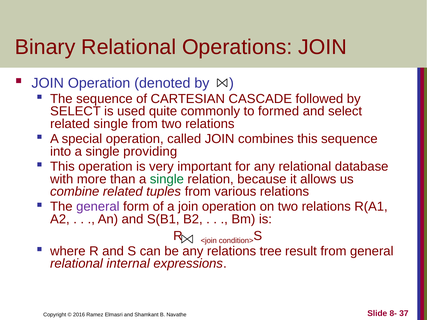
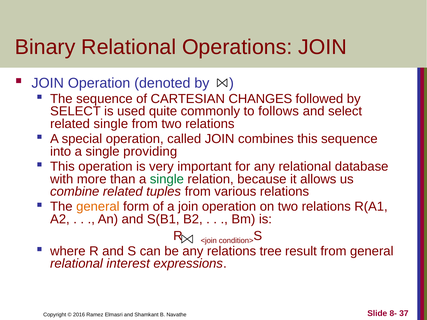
CASCADE: CASCADE -> CHANGES (260, 99)
formed: formed -> follows (279, 111)
general colour: purple -> orange (98, 207)
internal: internal -> interest (128, 264)
